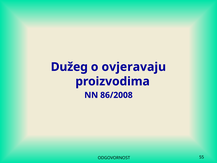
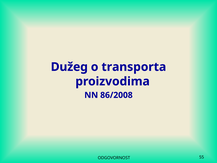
ovjeravaju: ovjeravaju -> transporta (134, 67)
